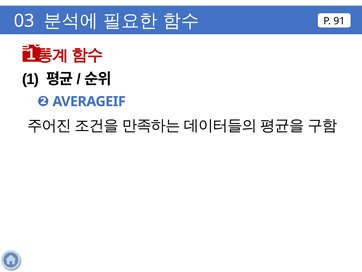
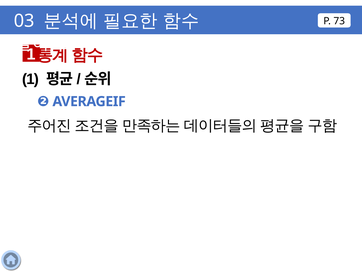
91: 91 -> 73 (339, 21)
